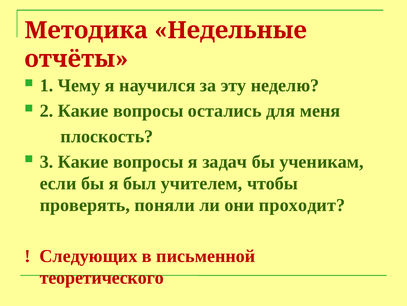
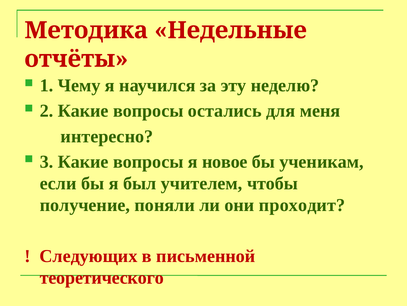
плоскость: плоскость -> интересно (107, 136)
задач: задач -> новое (225, 161)
проверять: проверять -> получение (85, 205)
